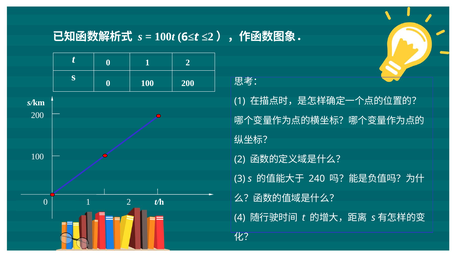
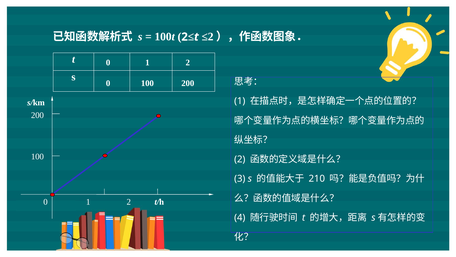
6: 6 -> 2 (185, 37)
240: 240 -> 210 (317, 178)
